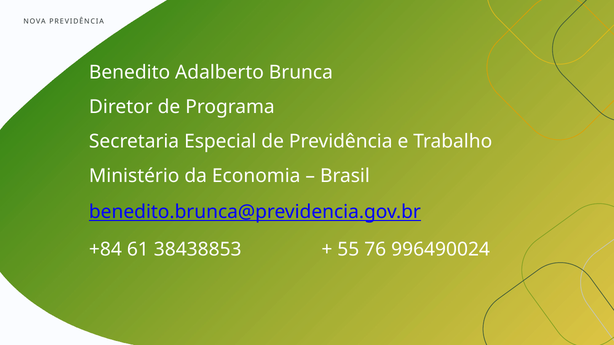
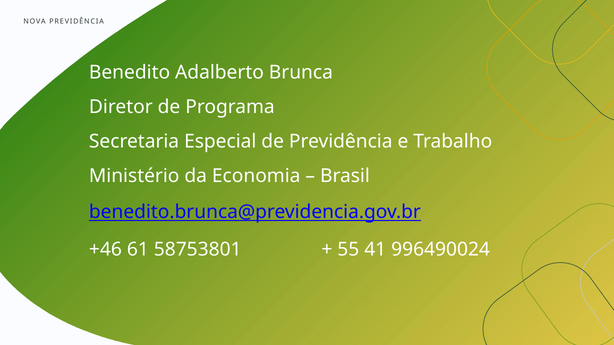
+84: +84 -> +46 (105, 250)
38438853: 38438853 -> 58753801 (198, 250)
76: 76 -> 41 (375, 250)
